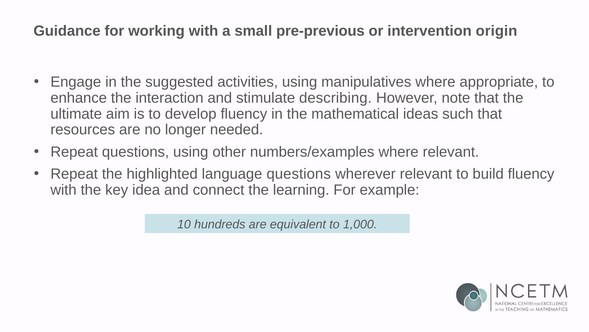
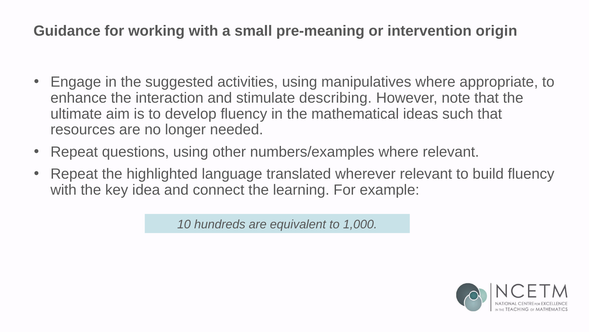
pre-previous: pre-previous -> pre-meaning (320, 31)
language questions: questions -> translated (299, 174)
